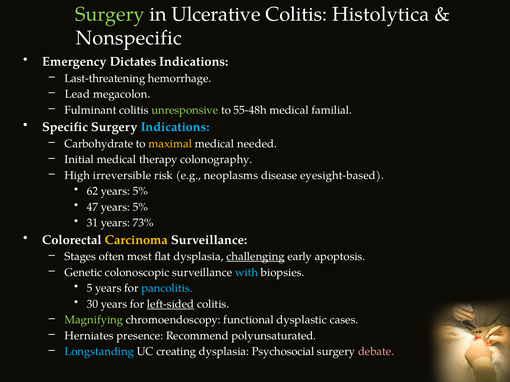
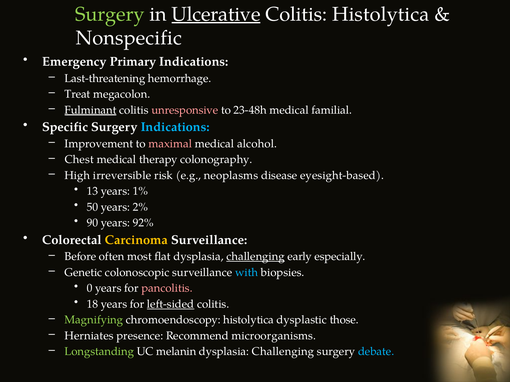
Ulcerative underline: none -> present (216, 14)
Dictates: Dictates -> Primary (133, 62)
Lead: Lead -> Treat (77, 94)
Fulminant underline: none -> present (91, 110)
unresponsive colour: light green -> pink (185, 110)
55-48h: 55-48h -> 23-48h (250, 110)
Carbohydrate: Carbohydrate -> Improvement (99, 144)
maximal colour: yellow -> pink (170, 144)
needed: needed -> alcohol (257, 144)
Initial: Initial -> Chest (79, 160)
62: 62 -> 13 (93, 191)
5%: 5% -> 1% (140, 191)
47: 47 -> 50 (93, 207)
5%: 5% -> 2% (140, 207)
31: 31 -> 90 (93, 223)
73%: 73% -> 92% (143, 223)
Stages: Stages -> Before (80, 257)
apoptosis: apoptosis -> especially (340, 257)
5: 5 -> 0 (90, 289)
pancolitis colour: light blue -> pink (167, 289)
30: 30 -> 18 (93, 304)
chromoendoscopy functional: functional -> histolytica (249, 320)
cases: cases -> those (344, 320)
polyunsaturated: polyunsaturated -> microorganisms (274, 336)
Longstanding colour: light blue -> light green (99, 352)
creating: creating -> melanin (176, 352)
Psychosocial: Psychosocial -> Challenging (283, 352)
debate colour: pink -> light blue (376, 352)
